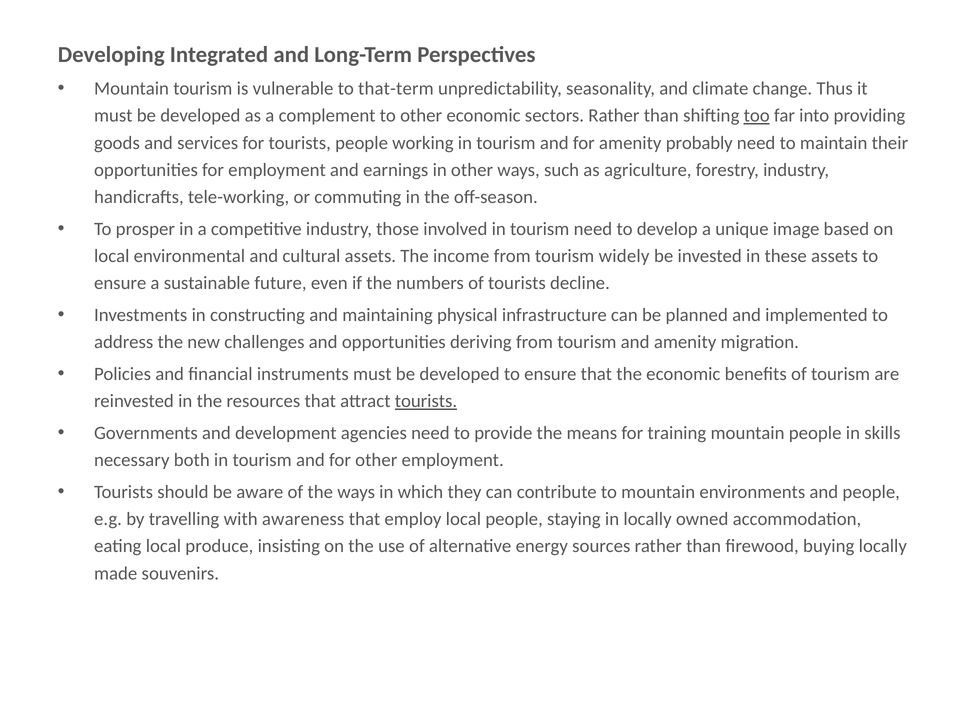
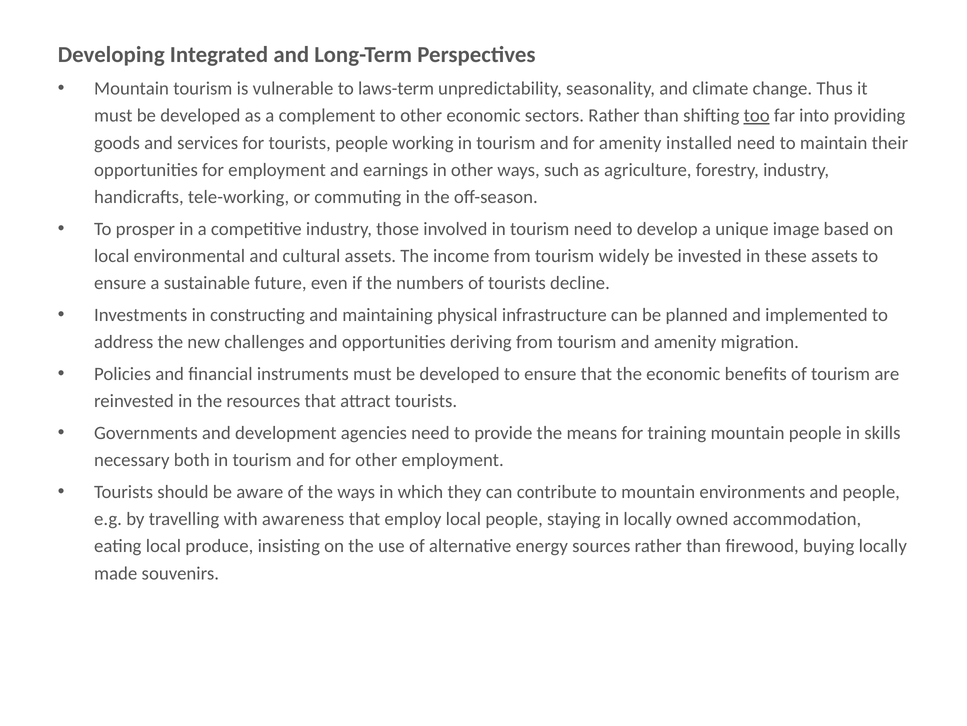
that-term: that-term -> laws-term (396, 88)
probably: probably -> installed (699, 143)
tourists underline: present -> none (426, 401)
